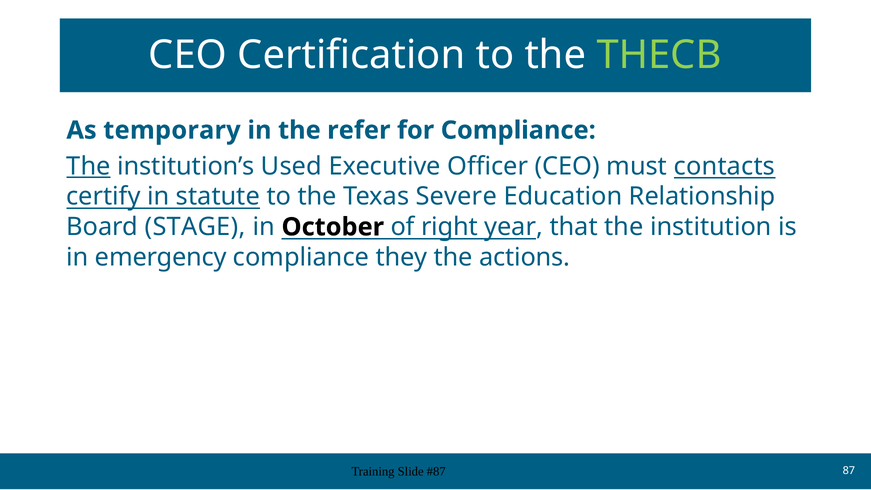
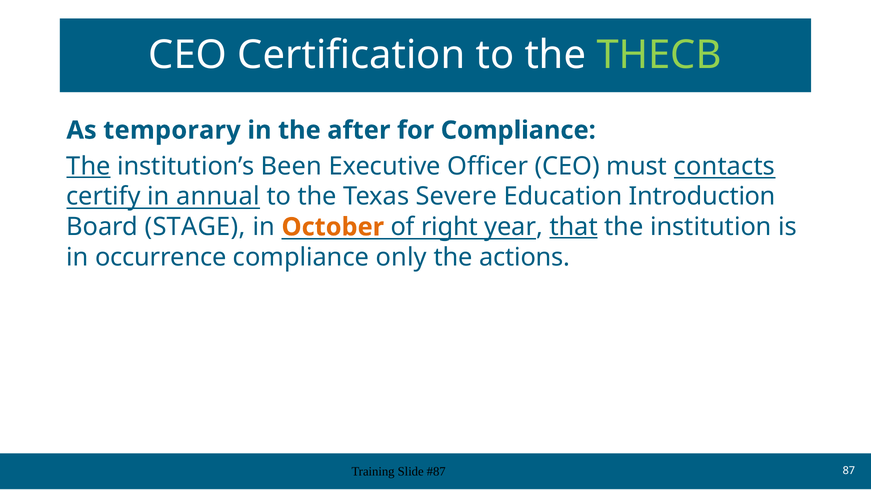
refer: refer -> after (359, 130)
Used: Used -> Been (291, 166)
statute: statute -> annual (218, 197)
Relationship: Relationship -> Introduction (702, 197)
October colour: black -> orange (333, 227)
that underline: none -> present (574, 227)
emergency: emergency -> occurrence (161, 257)
they: they -> only (401, 257)
